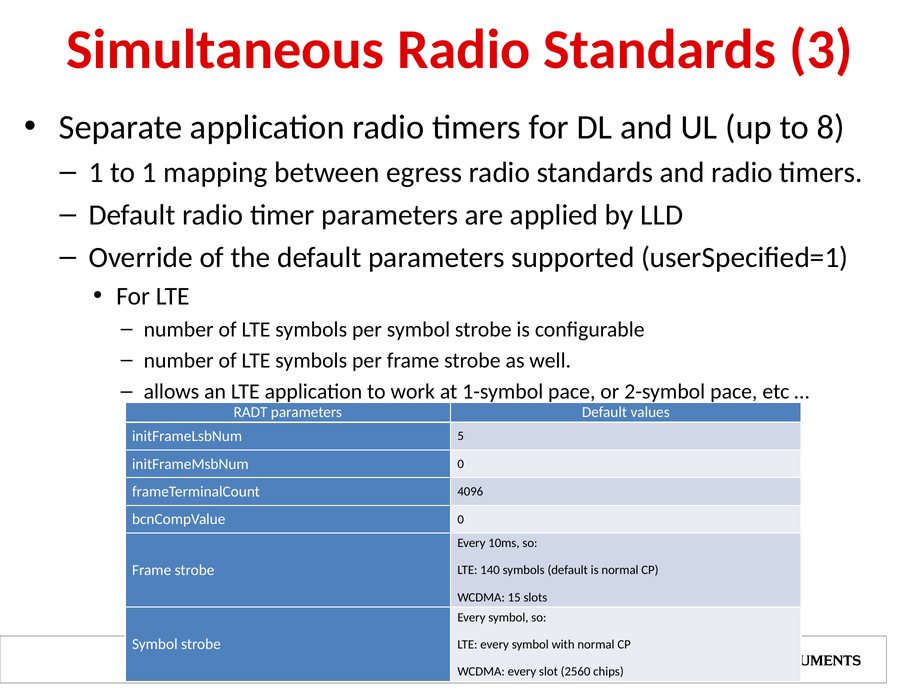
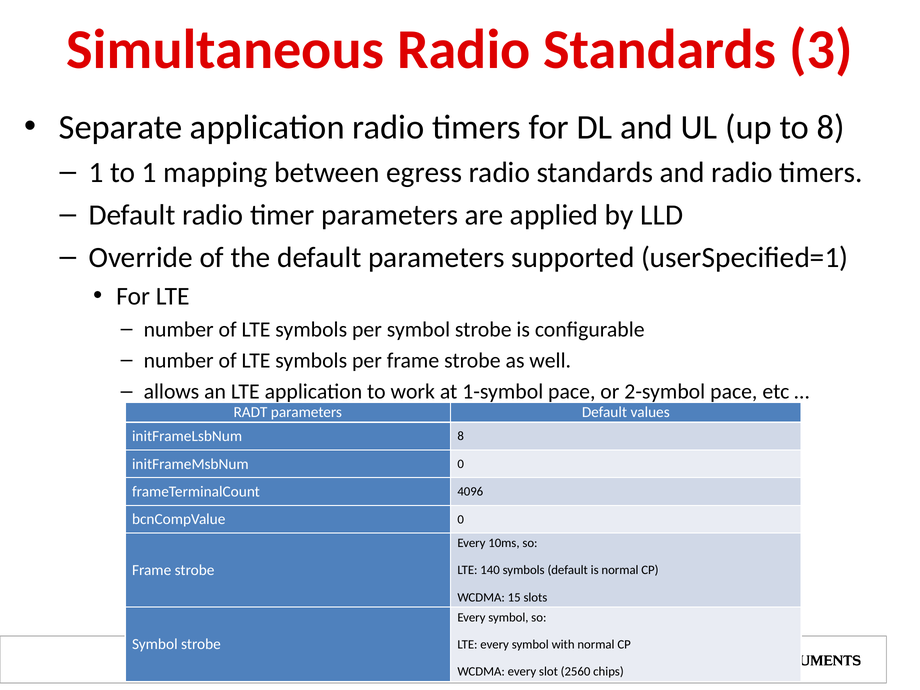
initFrameLsbNum 5: 5 -> 8 (461, 436)
